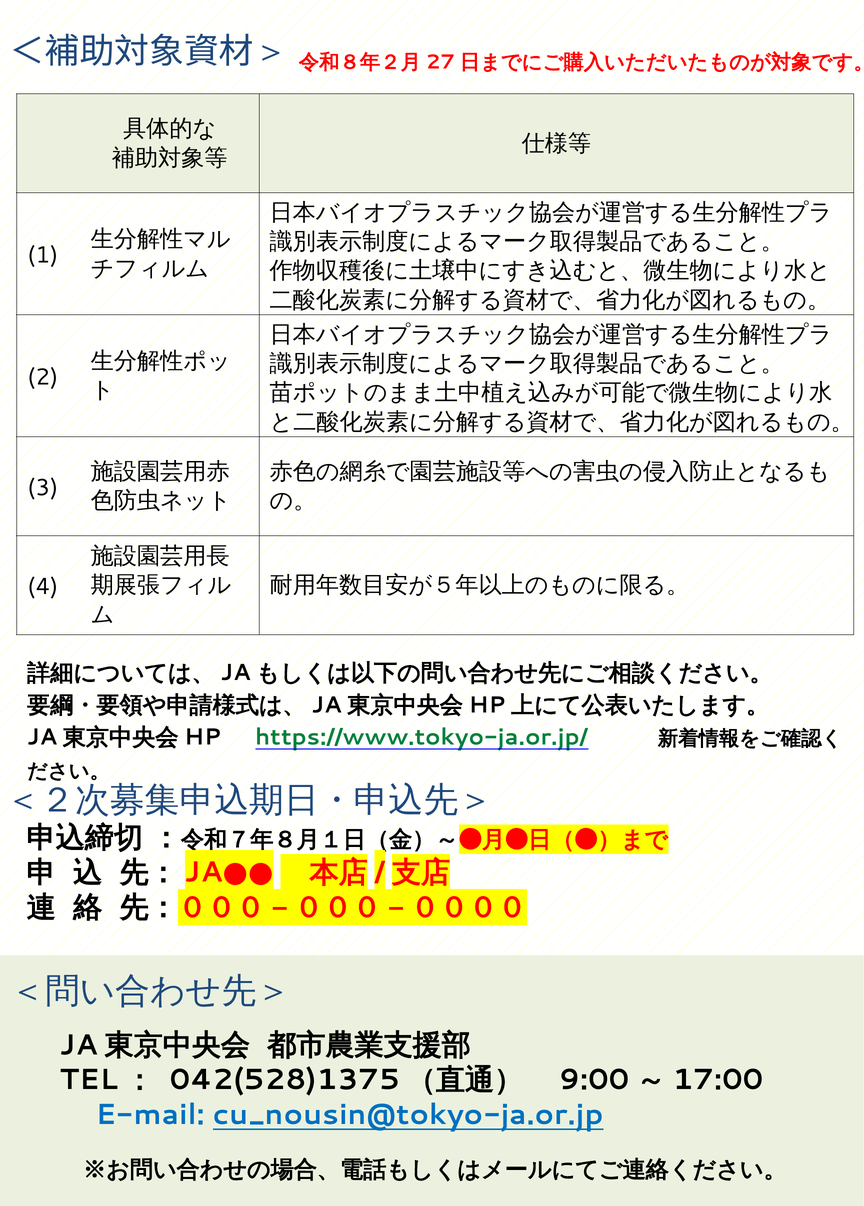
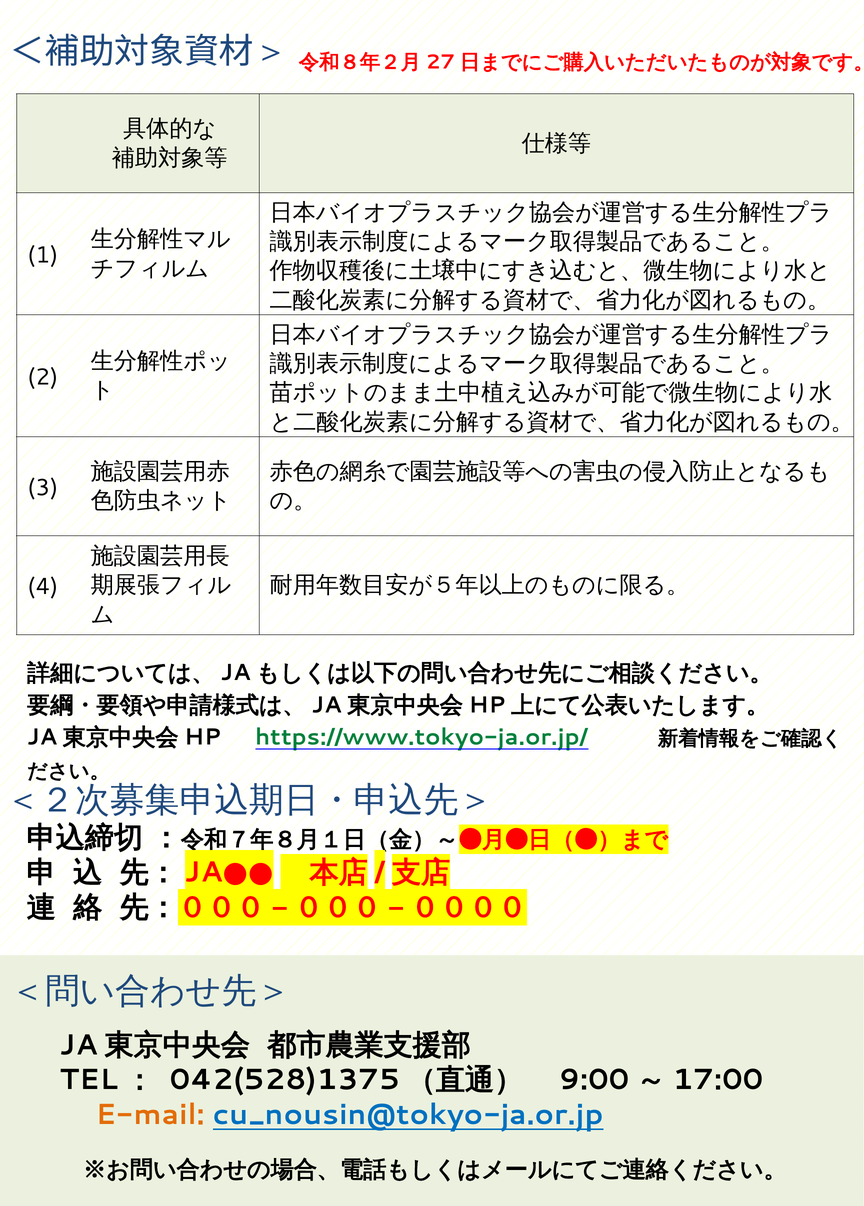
E-mail colour: blue -> orange (150, 1114)
